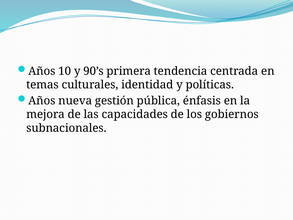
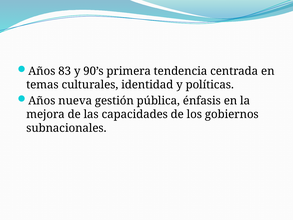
10: 10 -> 83 (65, 71)
